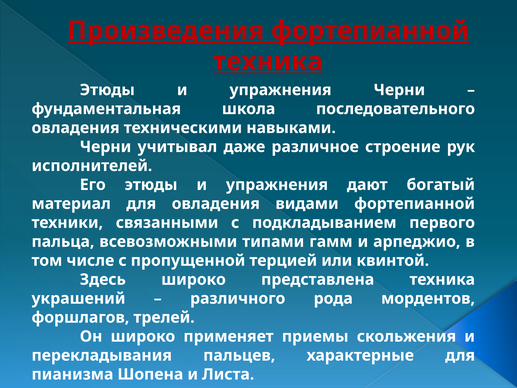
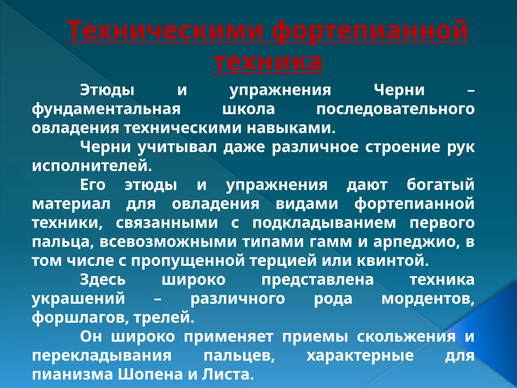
Произведения: Произведения -> Техническими (166, 31)
